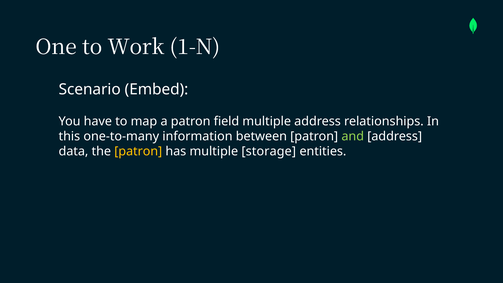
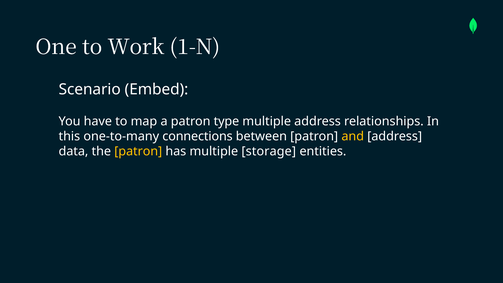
field: field -> type (226, 121)
information: information -> connections (198, 136)
and colour: light green -> yellow (353, 136)
